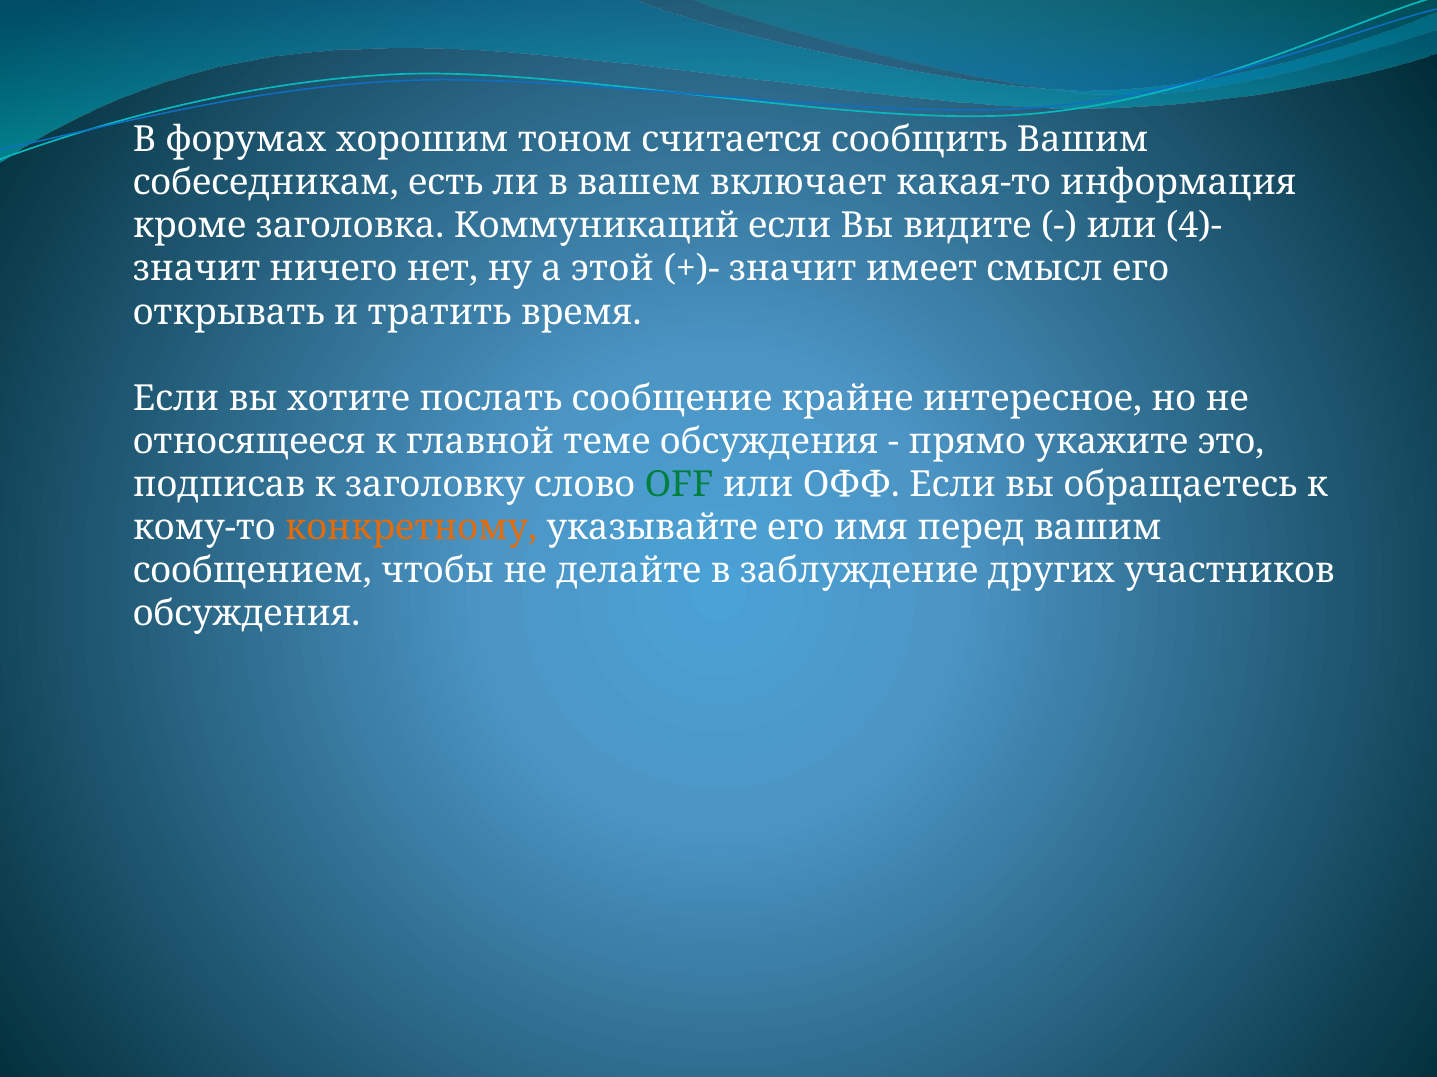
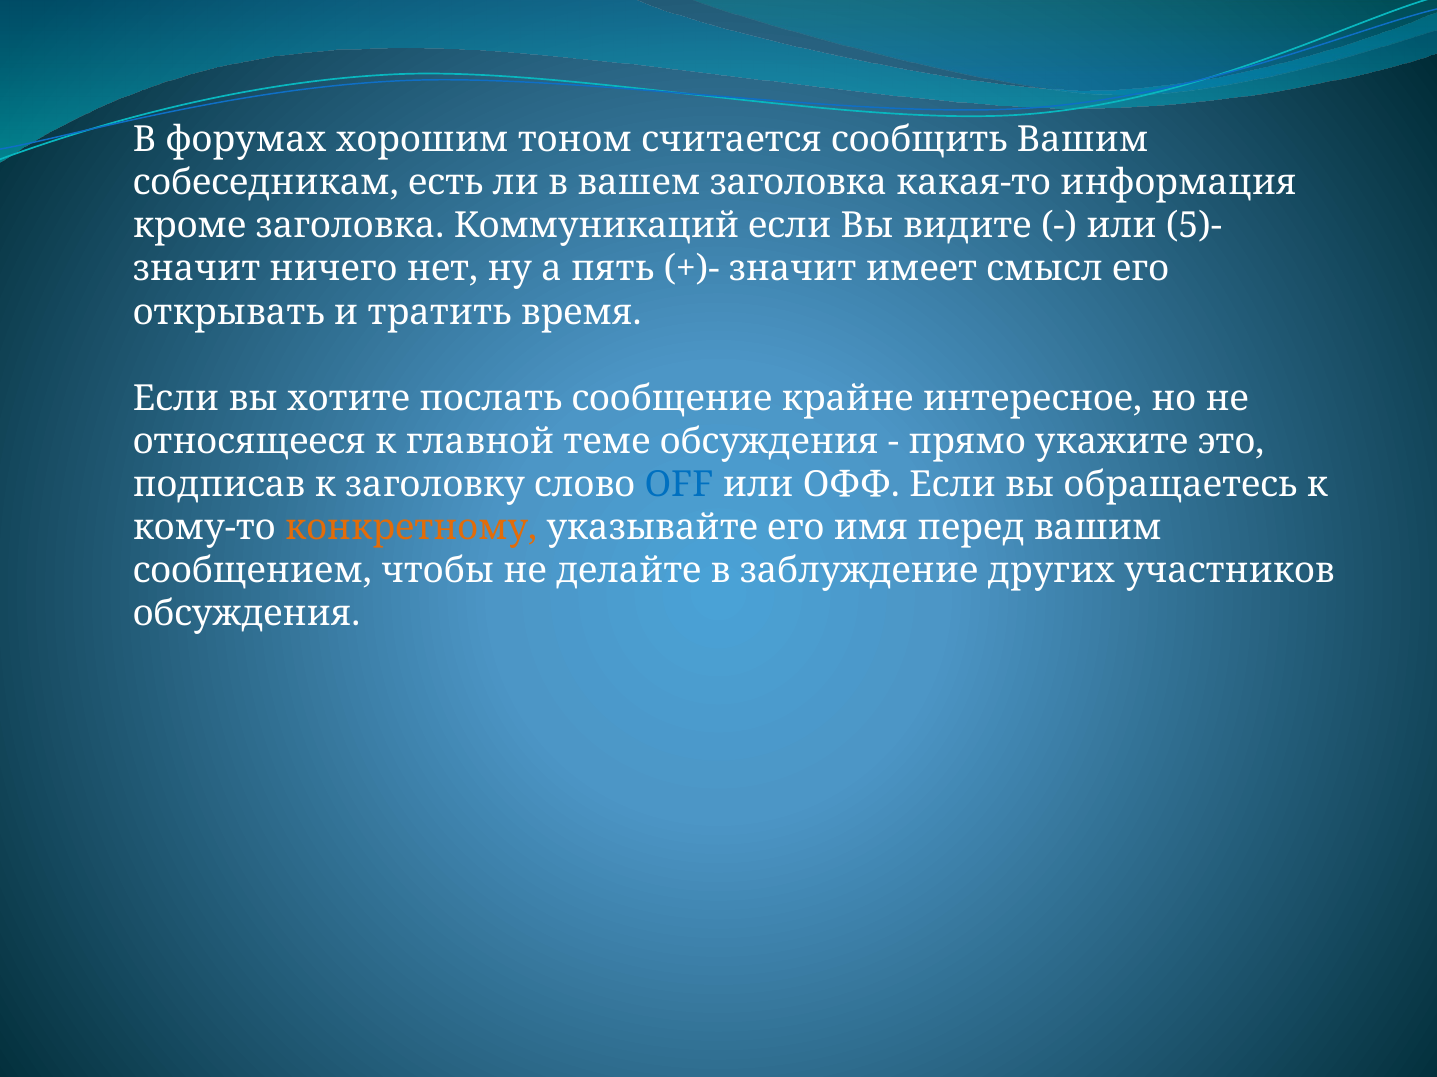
вашем включает: включает -> заголовка (798, 183)
4)-: 4)- -> 5)- (1194, 226)
этой: этой -> пять (613, 269)
OFF colour: green -> blue (679, 485)
